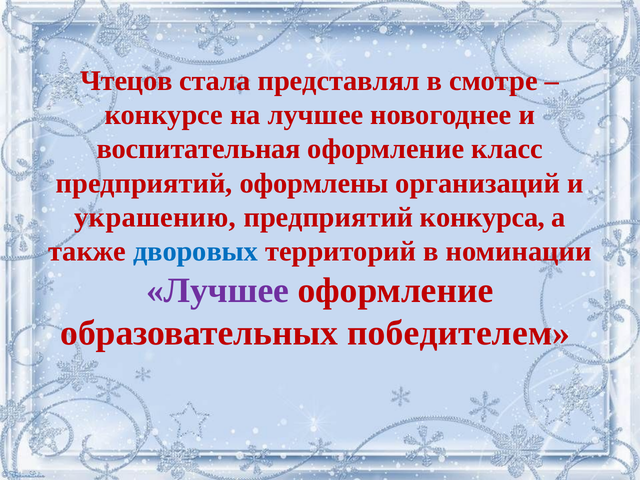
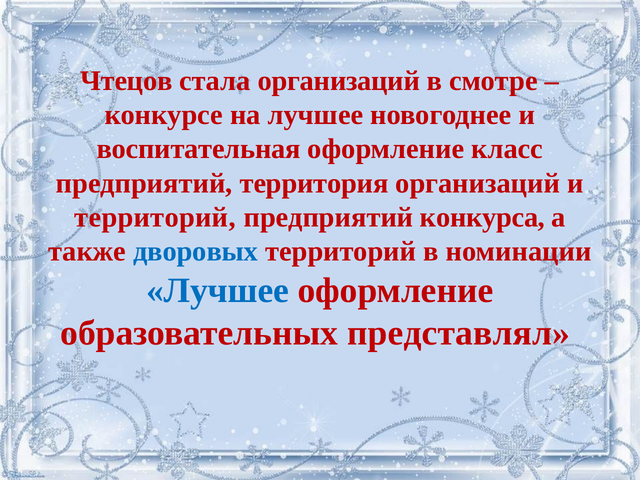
стала представлял: представлял -> организаций (339, 81)
оформлены: оформлены -> территория (314, 183)
украшению: украшению -> территорий (155, 217)
Лучшее colour: purple -> blue (218, 290)
победителем: победителем -> представлял (459, 333)
